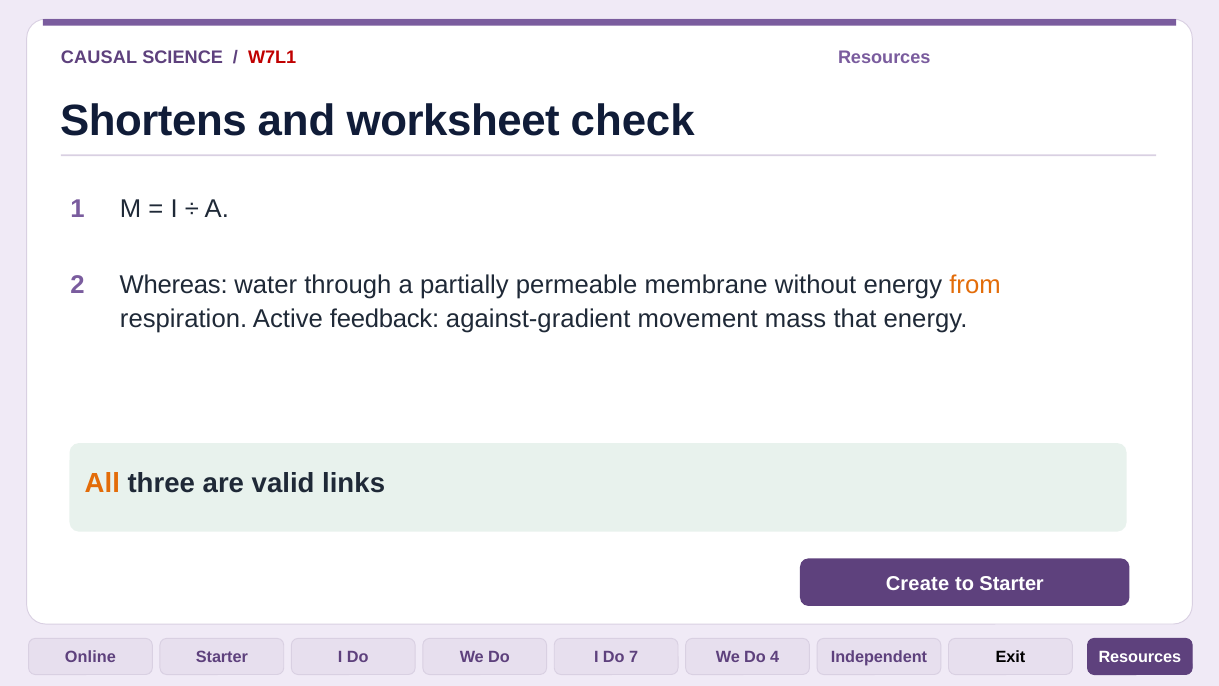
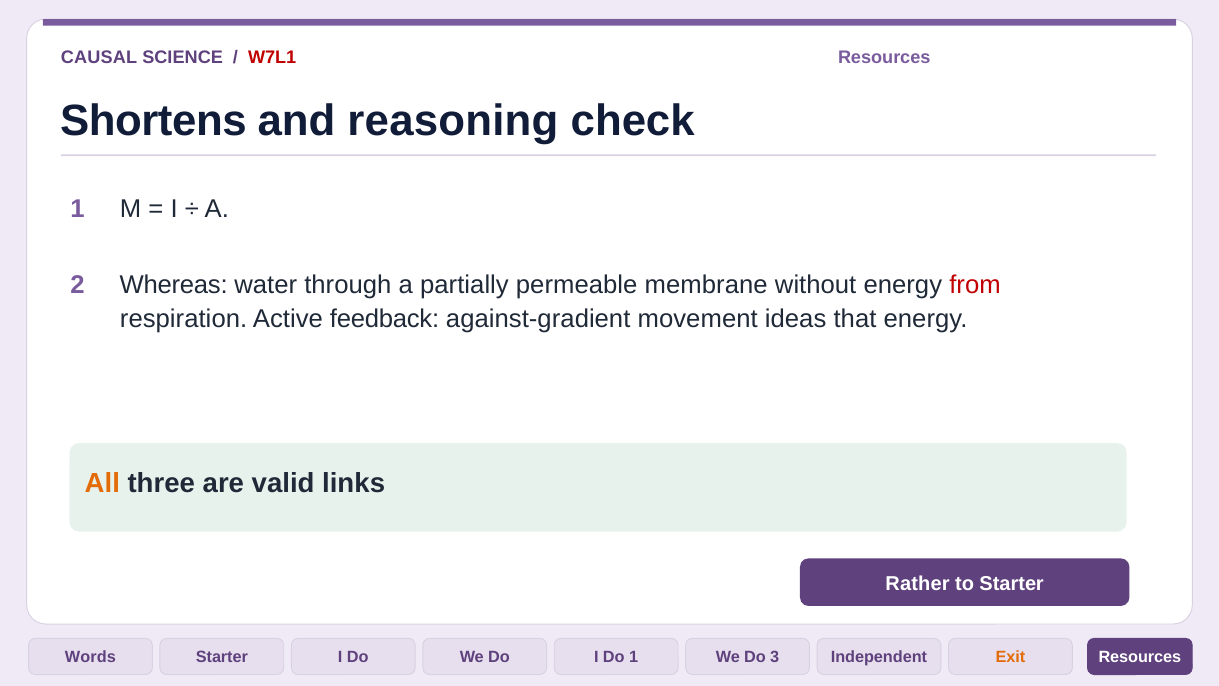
worksheet: worksheet -> reasoning (453, 121)
from colour: orange -> red (975, 285)
mass: mass -> ideas (796, 319)
Create: Create -> Rather (918, 583)
Online: Online -> Words (90, 657)
Do 7: 7 -> 1 (634, 657)
4: 4 -> 3 (775, 657)
Exit colour: black -> orange (1010, 657)
